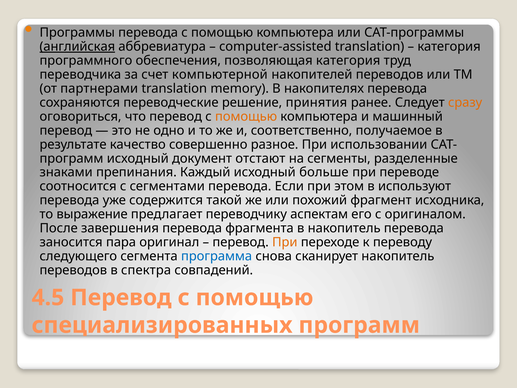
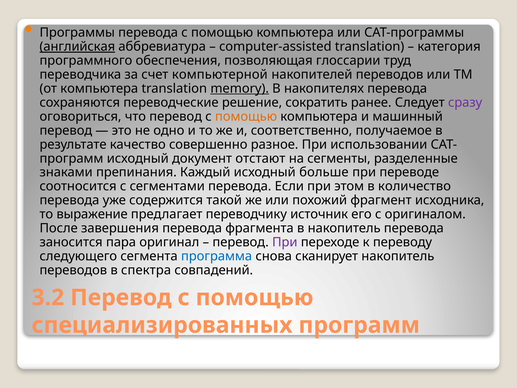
позволяющая категория: категория -> глоссарии (348, 61)
от партнерами: партнерами -> компьютера (99, 88)
memory underline: none -> present (240, 88)
принятия: принятия -> сократить (317, 102)
сразу colour: orange -> purple (465, 102)
используют: используют -> количество (415, 186)
аспектам: аспектам -> источник (319, 214)
При colour: orange -> purple (285, 242)
4.5: 4.5 -> 3.2 (48, 297)
